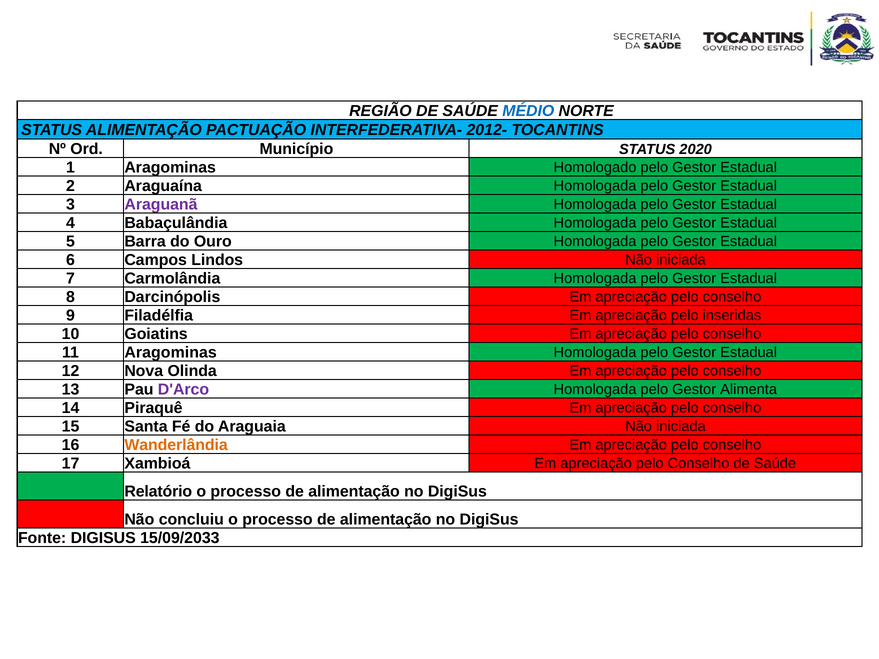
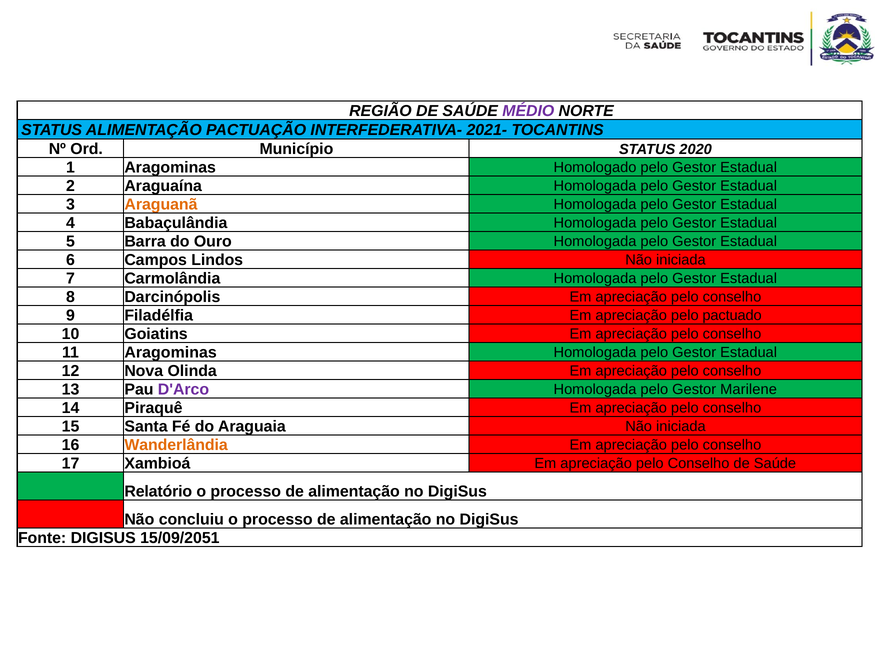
MÉDIO colour: blue -> purple (528, 111)
2012-: 2012- -> 2021- (487, 130)
Araguanã colour: purple -> orange (161, 204)
inseridas: inseridas -> pactuado (732, 316)
Alimenta: Alimenta -> Marilene (749, 390)
15/09/2033: 15/09/2033 -> 15/09/2051 (180, 538)
